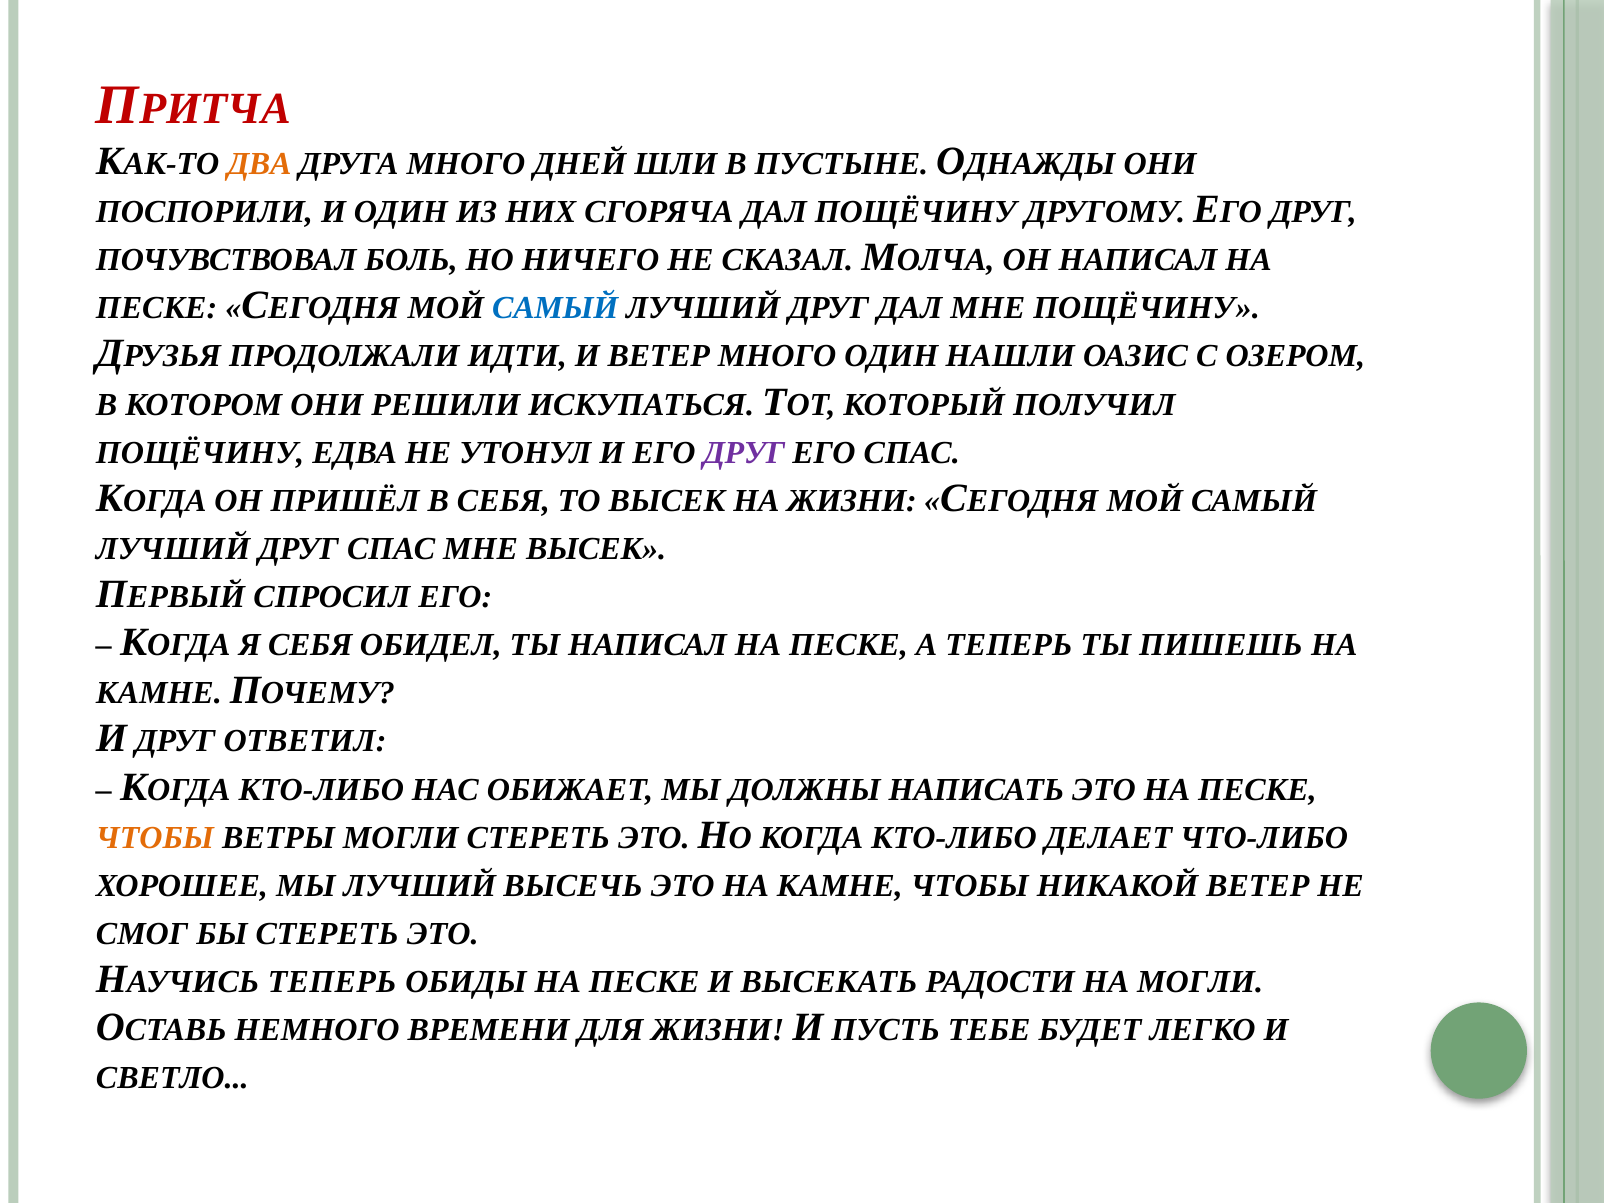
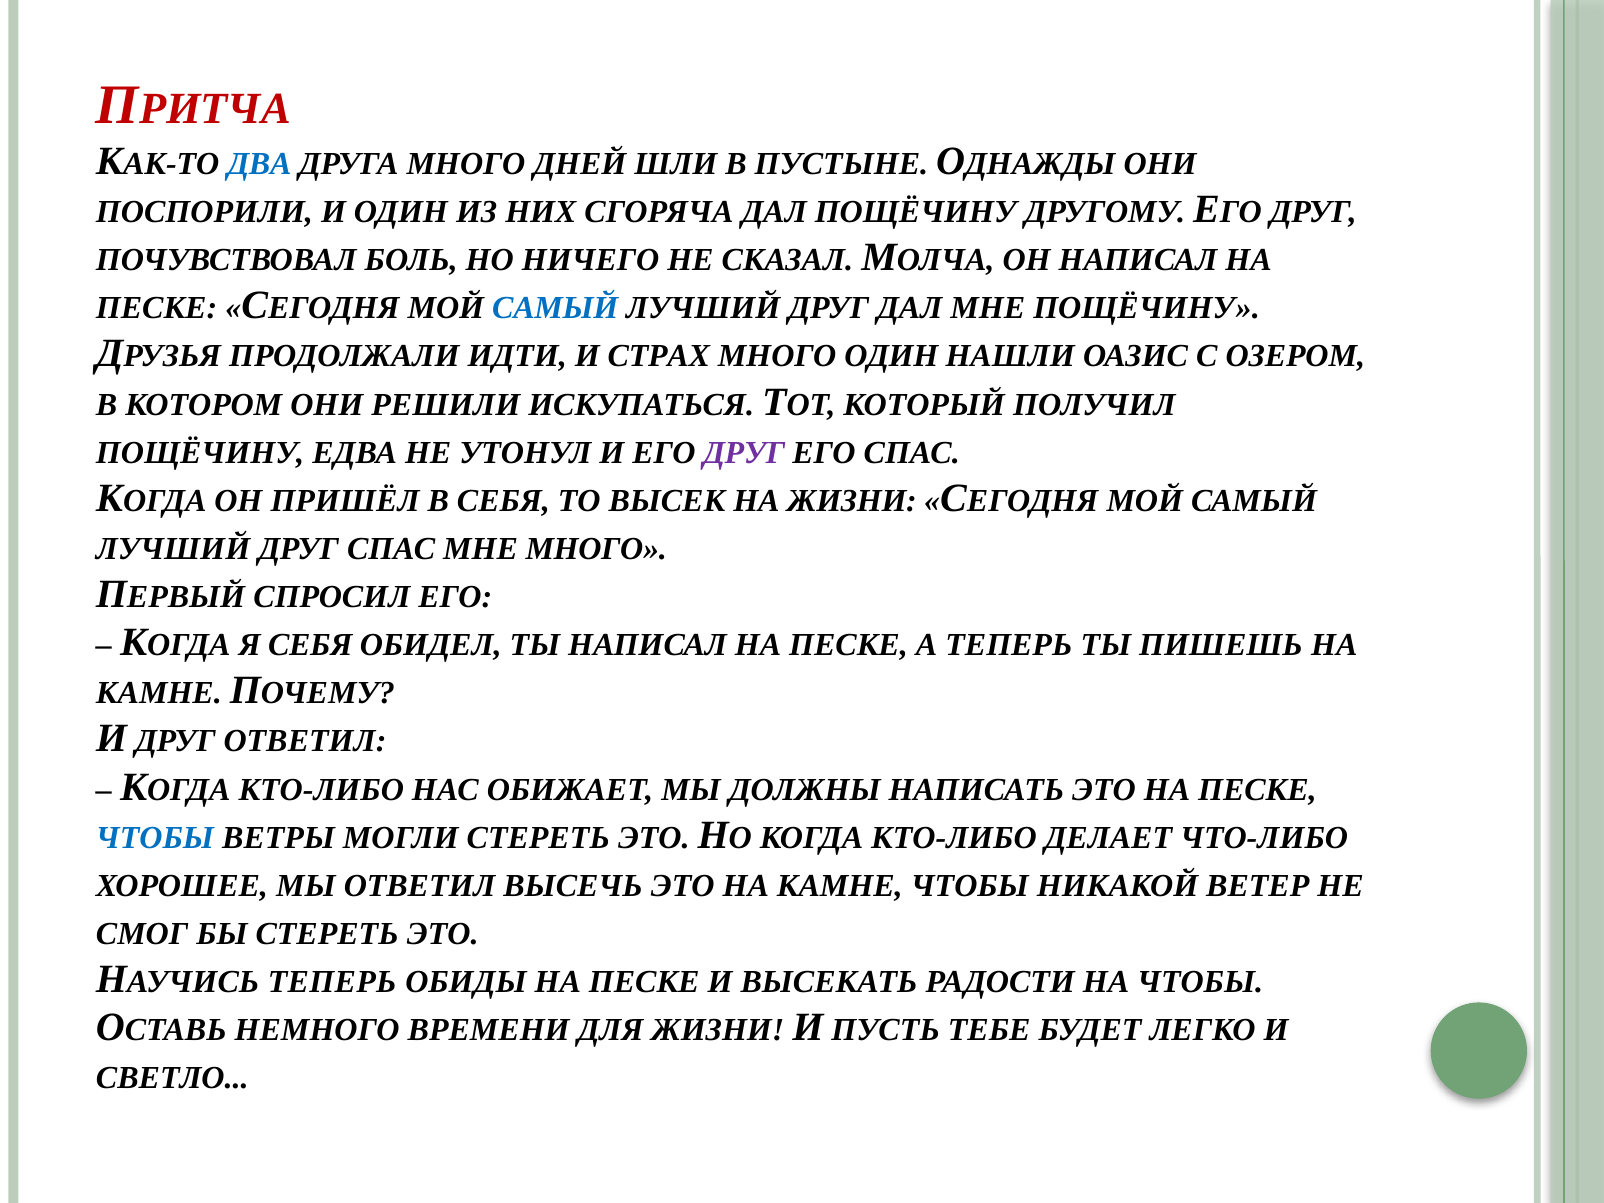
ДВА colour: orange -> blue (259, 164)
И ВЕТЕР: ВЕТЕР -> СТРАХ (659, 356)
МНЕ ВЫСЕК: ВЫСЕК -> МНОГО (596, 549)
ЧТОБЫ colour: orange -> blue (155, 838)
МЫ ЛУЧШИЙ: ЛУЧШИЙ -> ОТВЕТИЛ (420, 886)
НА МОГЛИ: МОГЛИ -> ЧТОБЫ (1200, 982)
